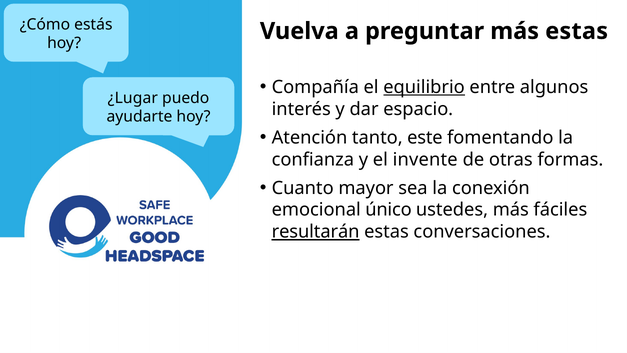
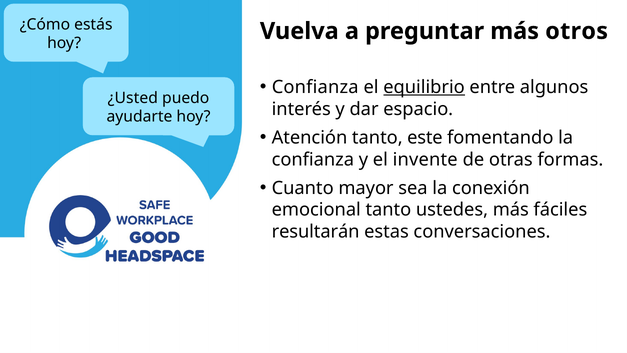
más estas: estas -> otros (577, 31)
Compañía: Compañía -> Confianza (315, 87)
¿Lugar: ¿Lugar -> ¿Usted (133, 98)
emocional único: único -> tanto (388, 210)
resultarán underline: present -> none (316, 232)
